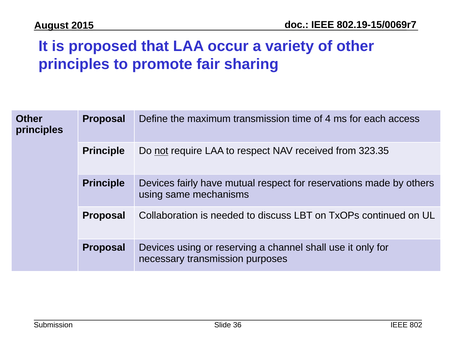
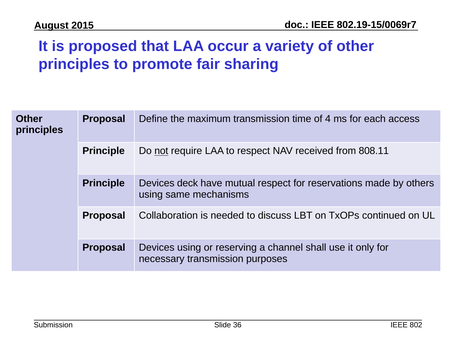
323.35: 323.35 -> 808.11 (374, 151)
fairly: fairly -> deck (188, 183)
